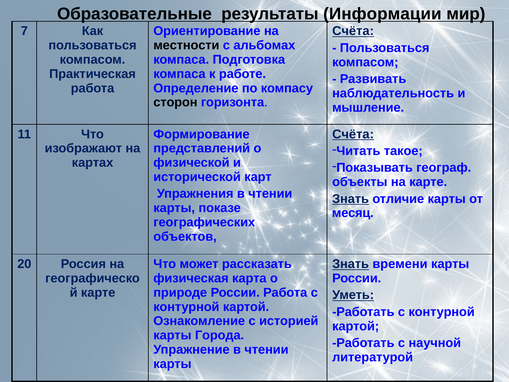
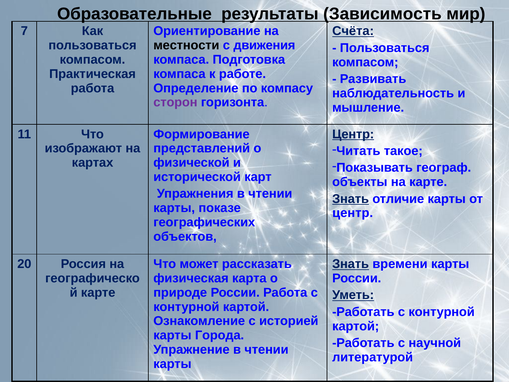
Информации: Информации -> Зависимость (382, 14)
альбомах: альбомах -> движения (264, 45)
сторон colour: black -> purple (175, 102)
Счёта: Счёта -> Центр (353, 134)
месяц: месяц -> центр (353, 213)
